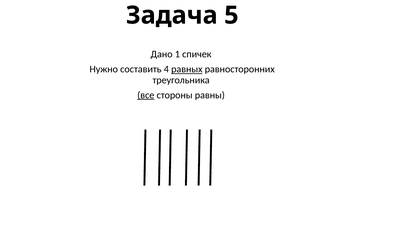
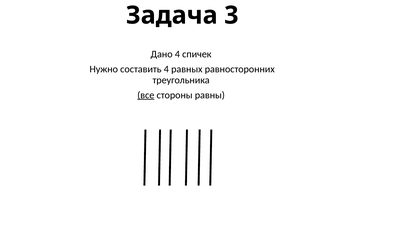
5: 5 -> 3 (231, 15)
Дано 1: 1 -> 4 (177, 54)
равных underline: present -> none (187, 69)
